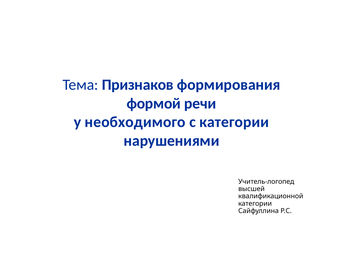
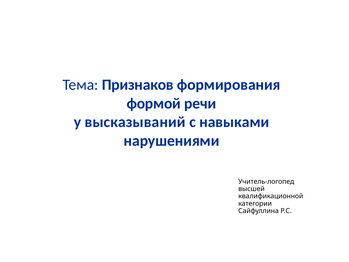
необходимого: необходимого -> высказываний (135, 122)
с категории: категории -> навыками (234, 122)
